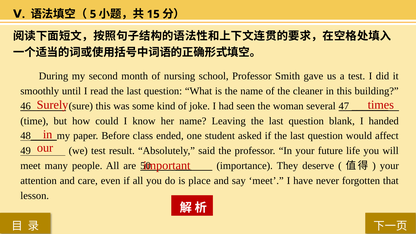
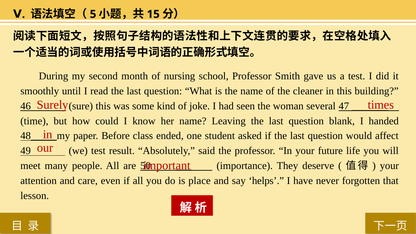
say meet: meet -> helps (266, 181)
